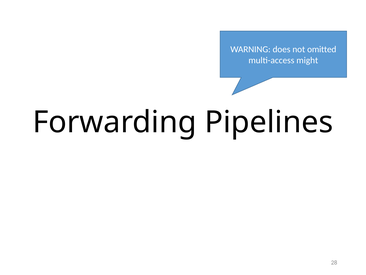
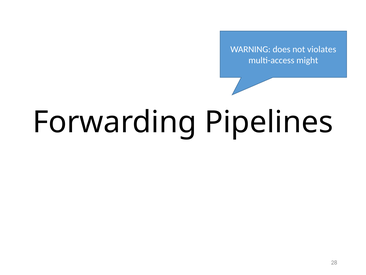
omitted: omitted -> violates (322, 49)
